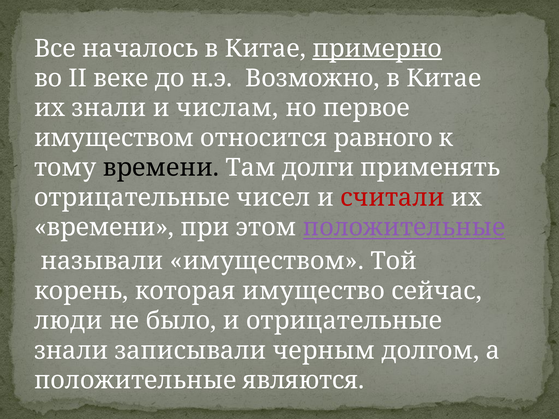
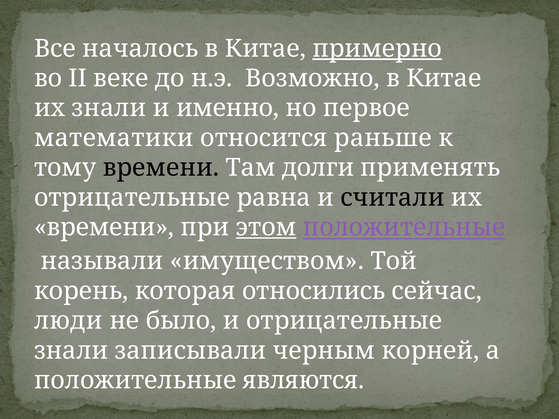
числам: числам -> именно (228, 108)
имуществом: имуществом -> математики (114, 138)
равного: равного -> раньше (383, 138)
чисел: чисел -> равна (274, 198)
считали colour: red -> black (392, 198)
этом underline: none -> present (266, 227)
имущество: имущество -> относились (314, 291)
долгом: долгом -> корней (430, 351)
